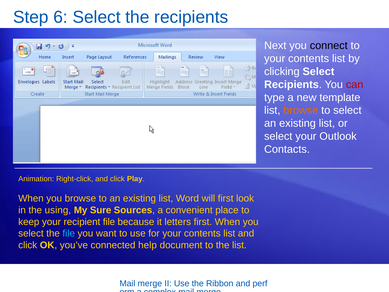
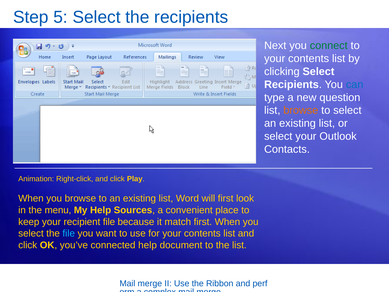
6: 6 -> 5 (61, 17)
connect colour: black -> green (329, 45)
can colour: red -> blue (355, 84)
template: template -> question (340, 97)
using: using -> menu (58, 210)
My Sure: Sure -> Help (101, 210)
letters: letters -> match (178, 222)
